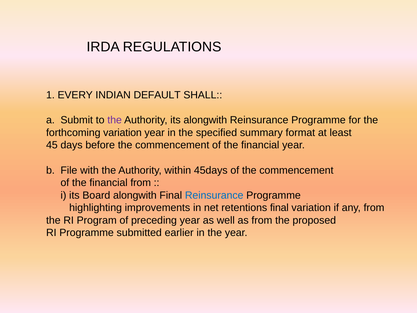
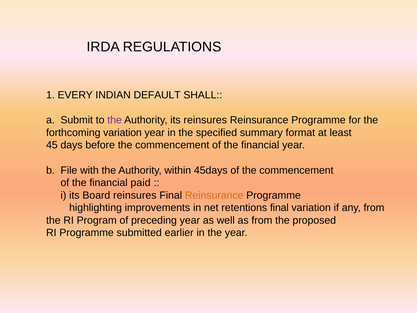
its alongwith: alongwith -> reinsures (205, 120)
financial from: from -> paid (141, 183)
Board alongwith: alongwith -> reinsures (135, 195)
Reinsurance colour: blue -> orange (214, 195)
